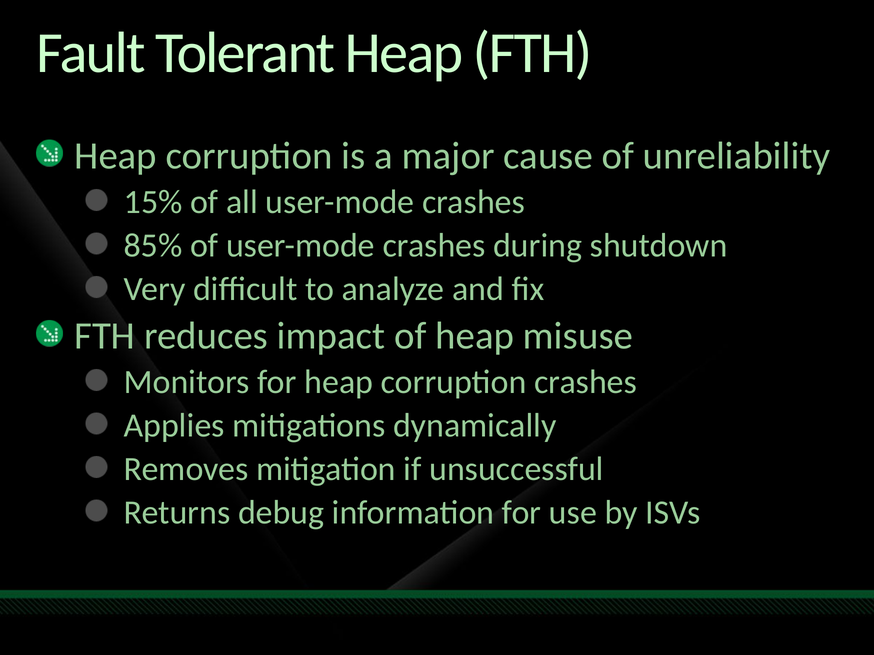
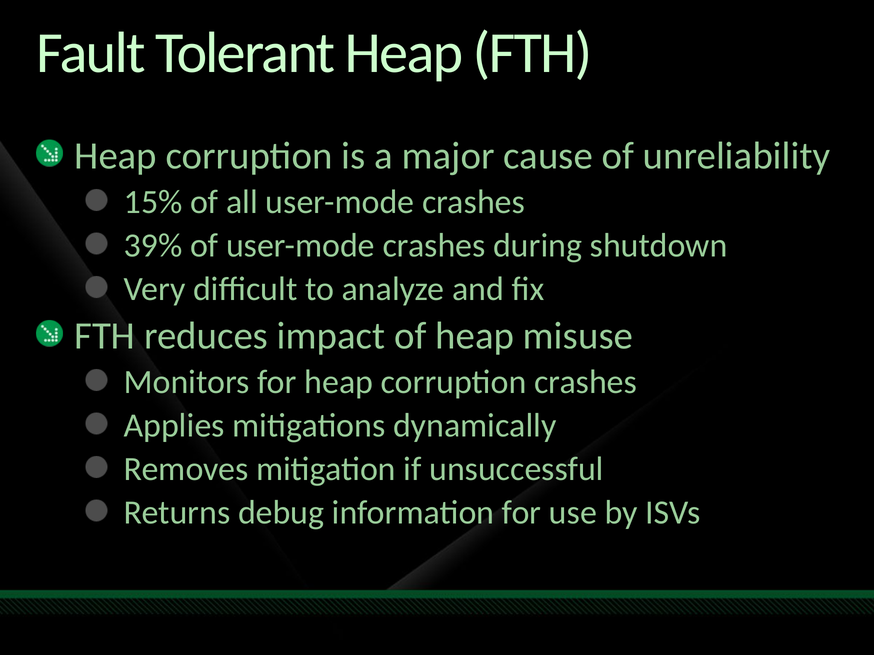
85%: 85% -> 39% (153, 246)
